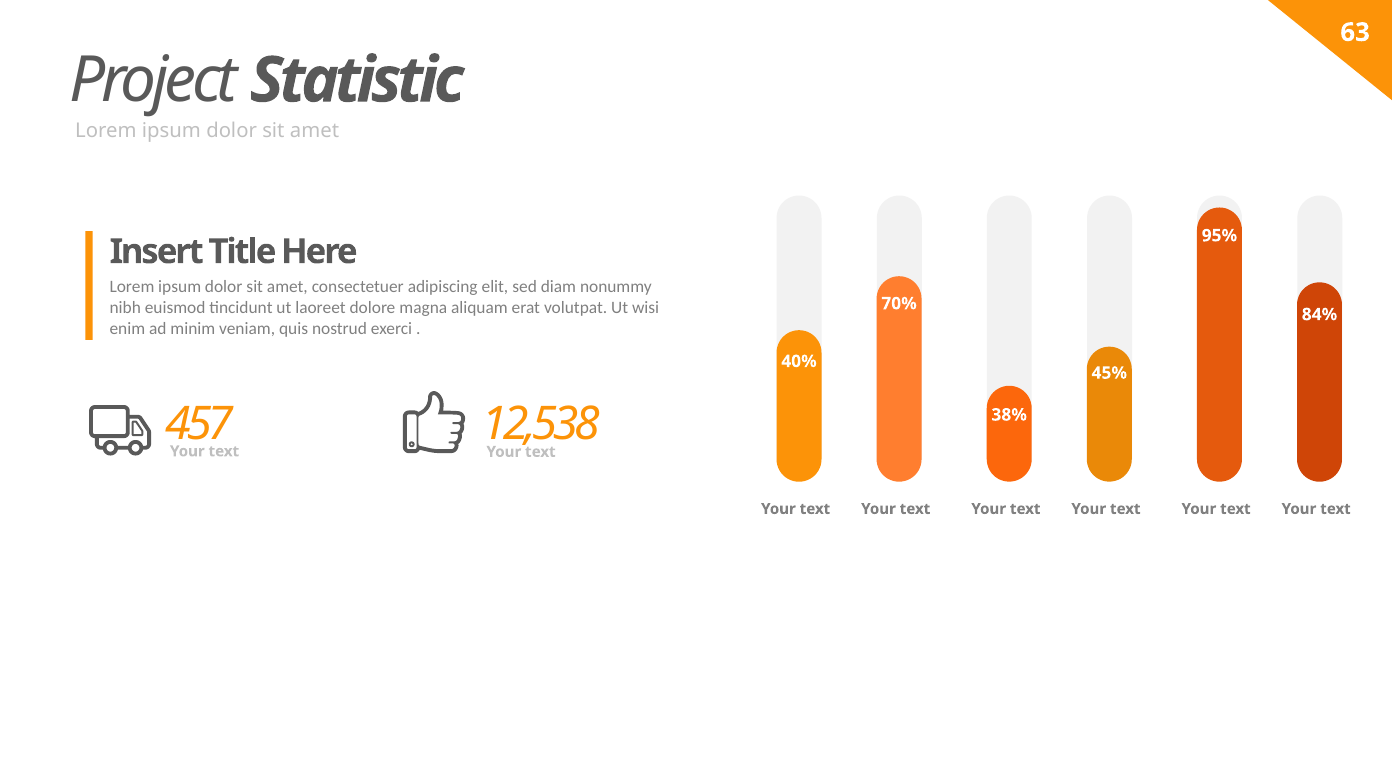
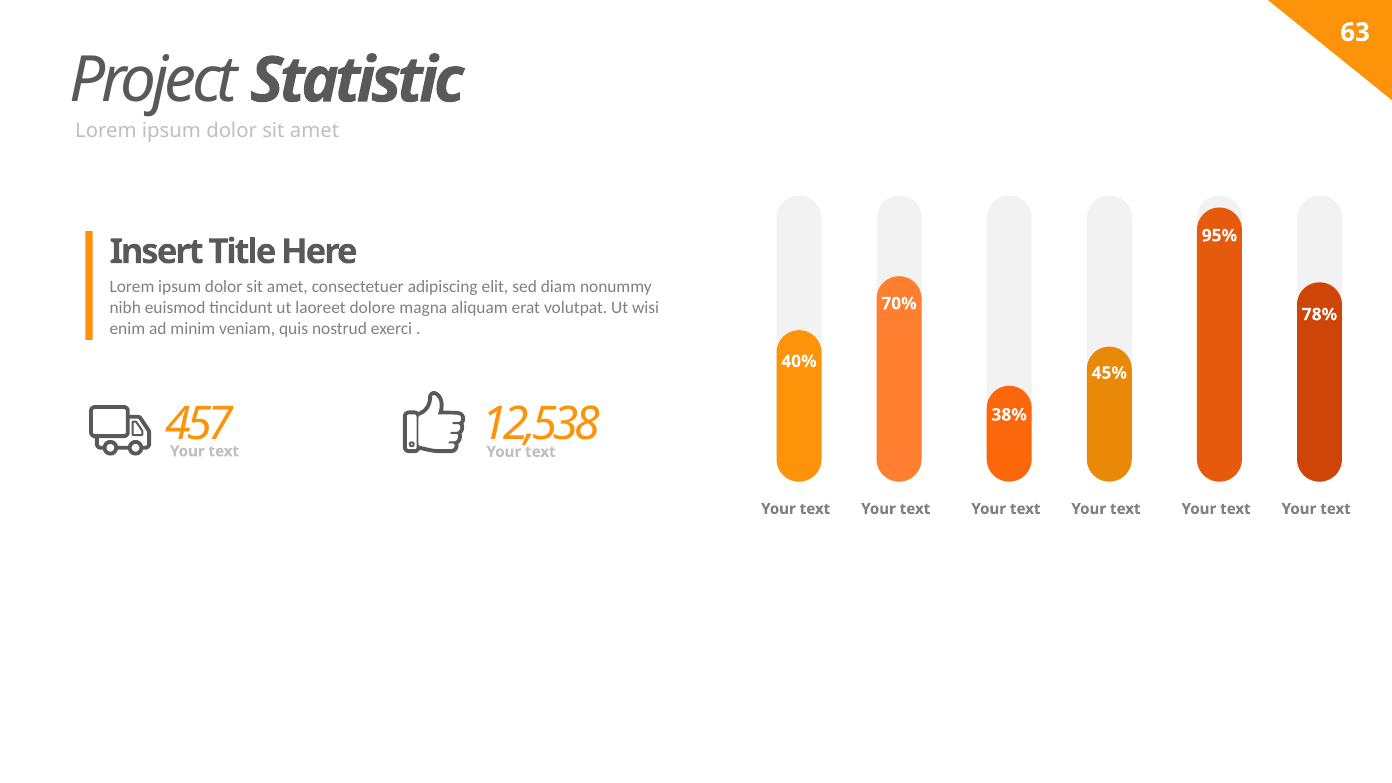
84%: 84% -> 78% (1320, 314)
